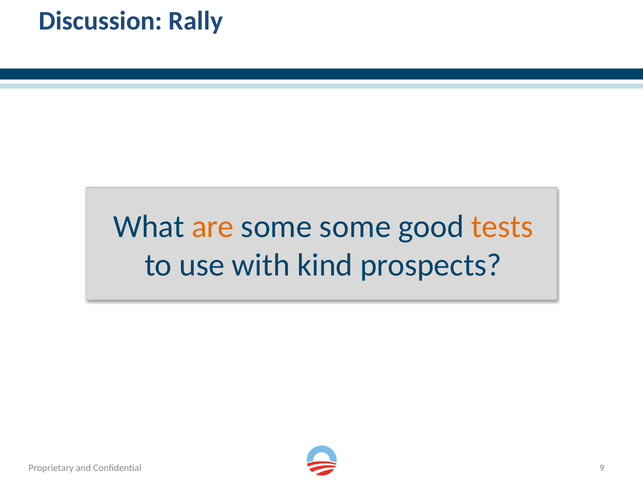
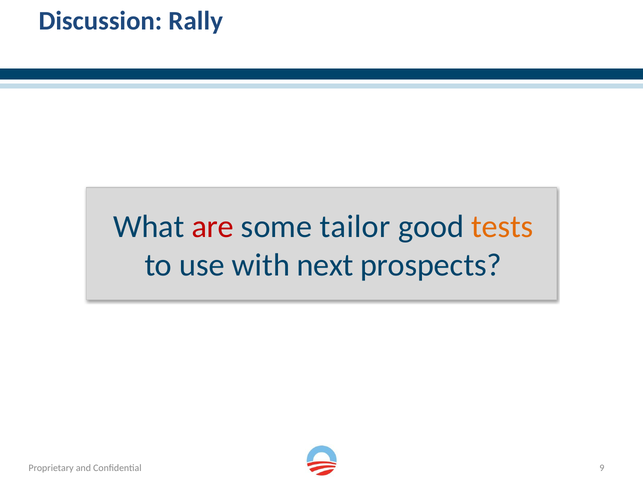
are colour: orange -> red (213, 227)
some some: some -> tailor (355, 227)
kind: kind -> next (325, 265)
